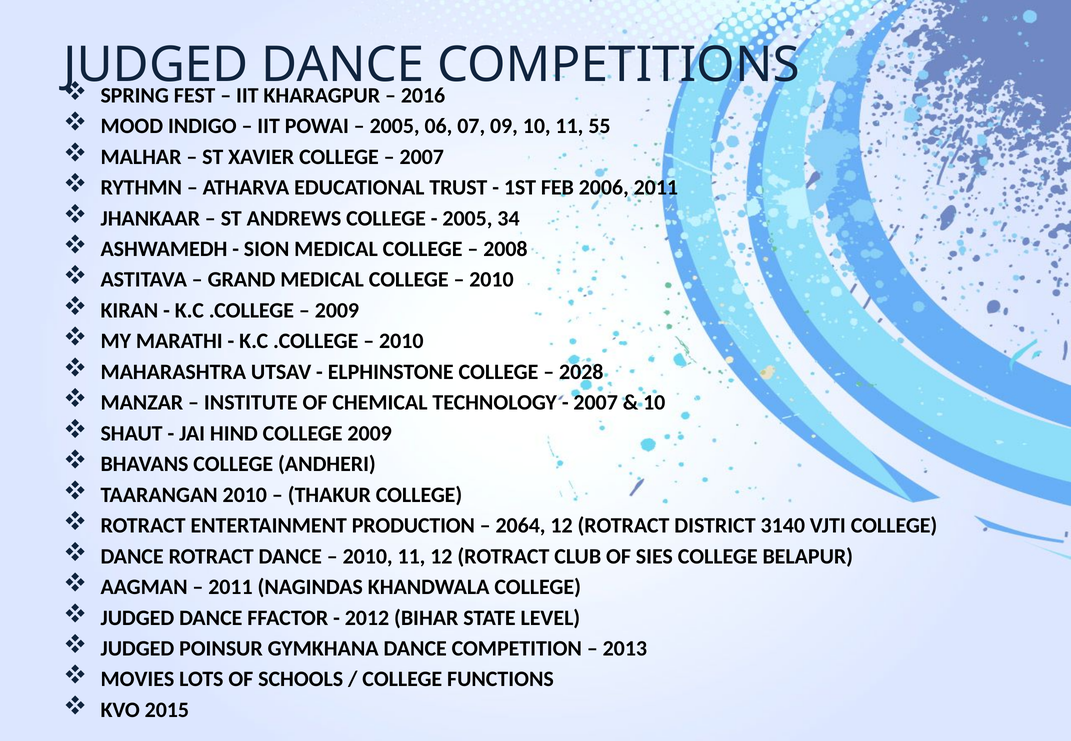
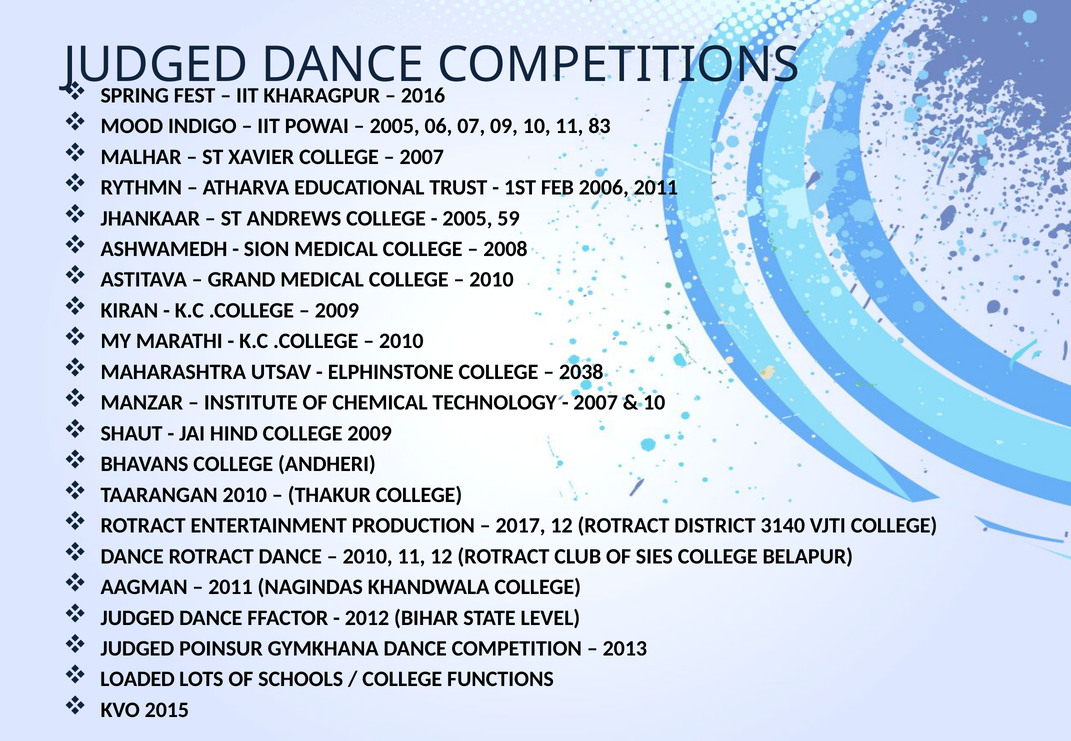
55: 55 -> 83 (599, 126)
34: 34 -> 59 (508, 218)
2028: 2028 -> 2038 (581, 372)
2064: 2064 -> 2017 (521, 526)
MOVIES: MOVIES -> LOADED (138, 680)
